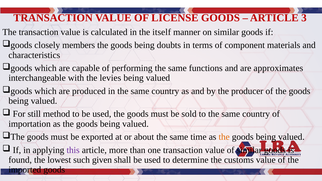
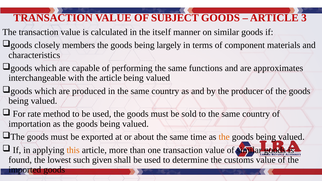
LICENSE: LICENSE -> SUBJECT (175, 18)
doubts: doubts -> largely (169, 45)
the levies: levies -> article (110, 78)
still: still -> rate (34, 114)
this colour: purple -> orange (73, 150)
